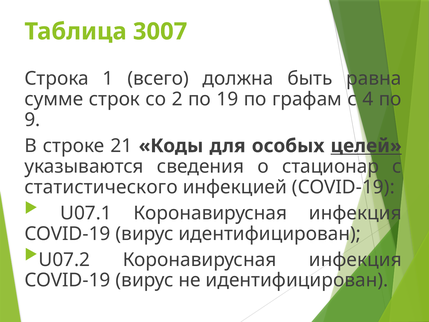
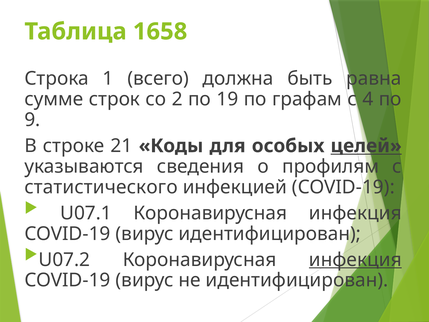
3007: 3007 -> 1658 (160, 32)
стационар: стационар -> профилям (331, 166)
инфекция underline: none -> present (355, 260)
